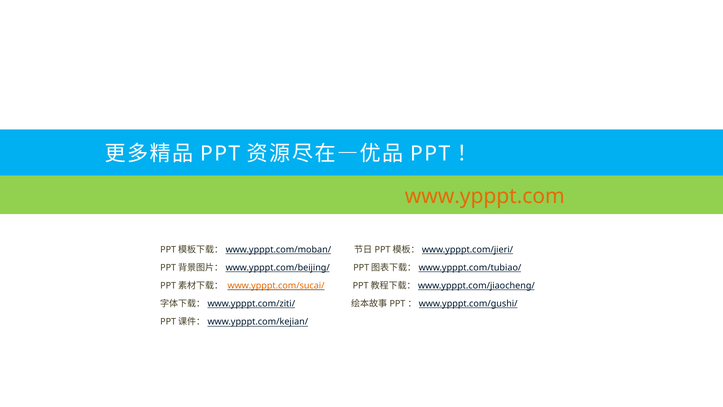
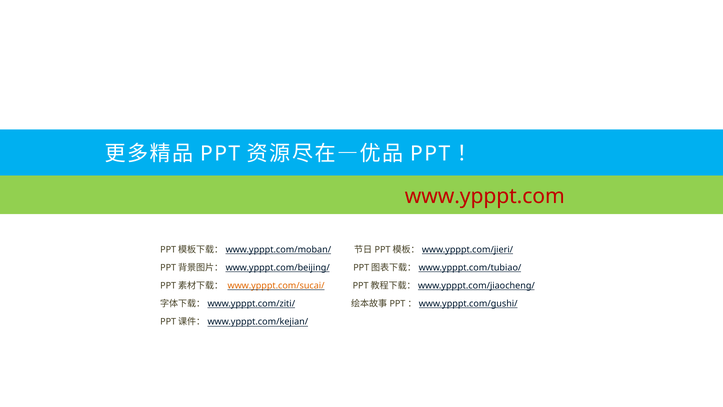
www.ypppt.com colour: orange -> red (485, 196)
